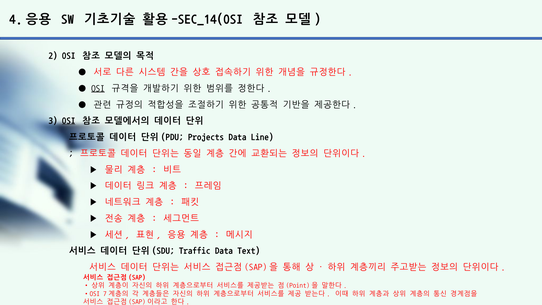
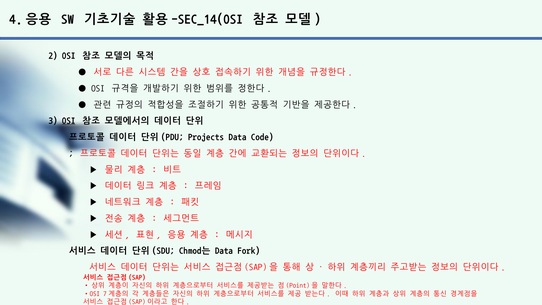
OSI underline: present -> none (98, 88)
Line: Line -> Code (262, 137)
Traffic: Traffic -> Chmod는 (195, 251)
Text: Text -> Fork (249, 251)
